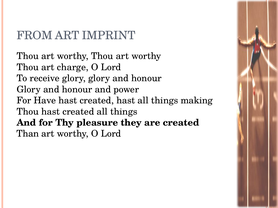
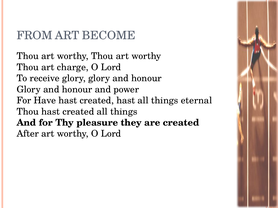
IMPRINT: IMPRINT -> BECOME (109, 36)
making: making -> eternal (197, 101)
Than: Than -> After (28, 134)
